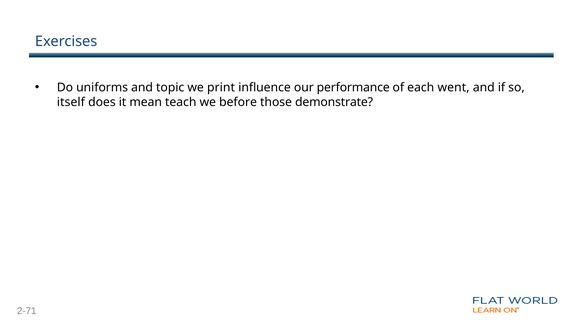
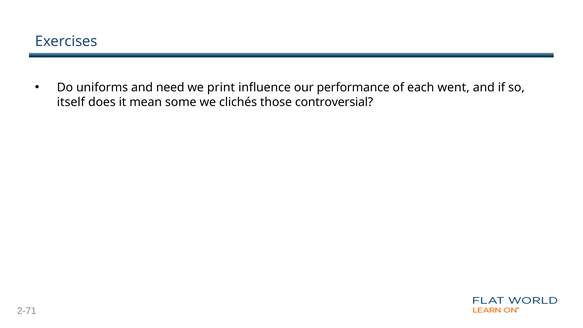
topic: topic -> need (170, 88)
teach: teach -> some (181, 102)
before: before -> clichés (238, 102)
demonstrate: demonstrate -> controversial (334, 102)
